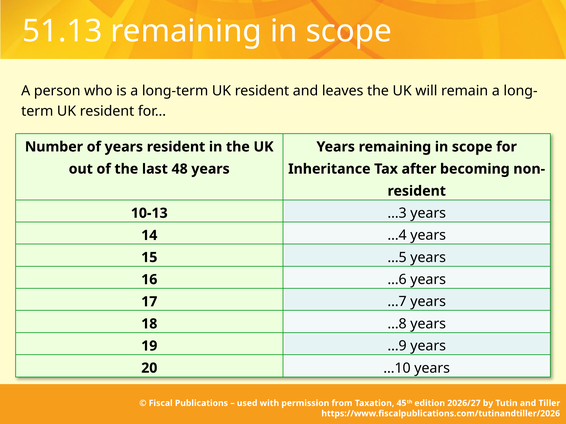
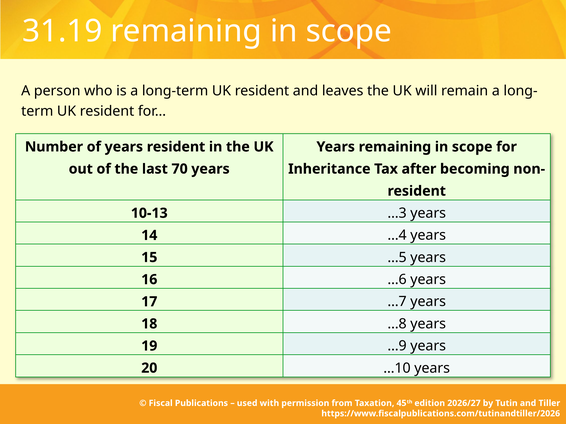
51.13: 51.13 -> 31.19 (62, 31)
48: 48 -> 70 (180, 169)
